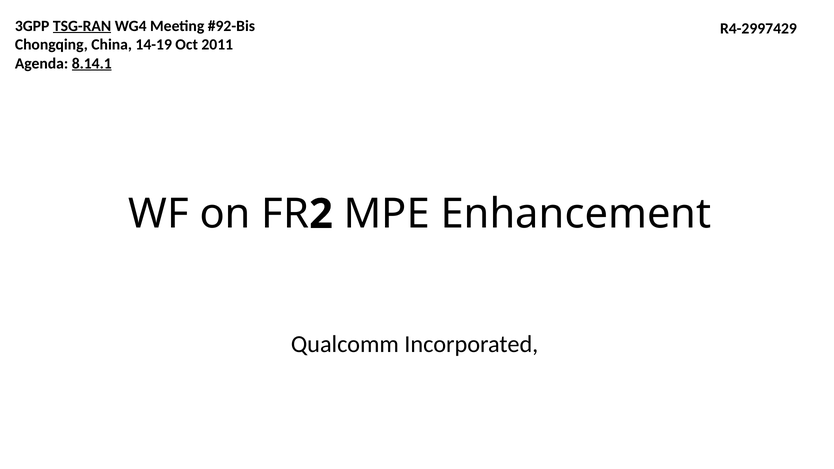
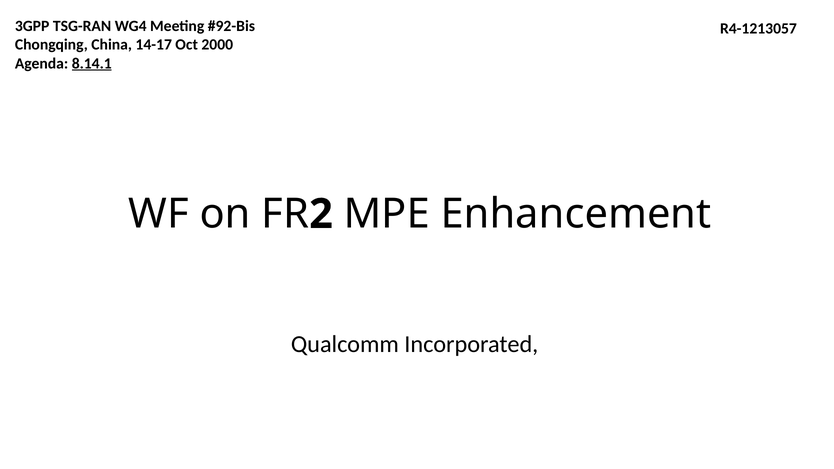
TSG-RAN underline: present -> none (82, 26)
R4-2997429: R4-2997429 -> R4-1213057 (758, 28)
14-19: 14-19 -> 14-17 (154, 45)
2011: 2011 -> 2000 (217, 45)
